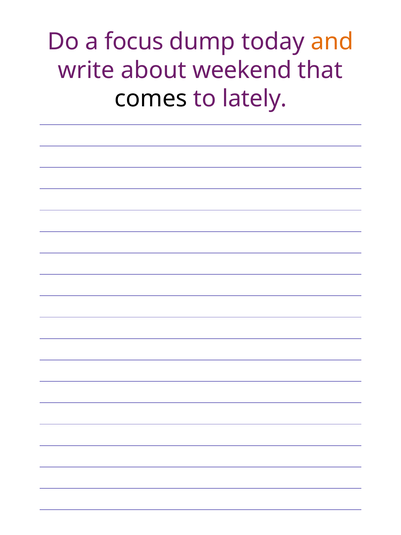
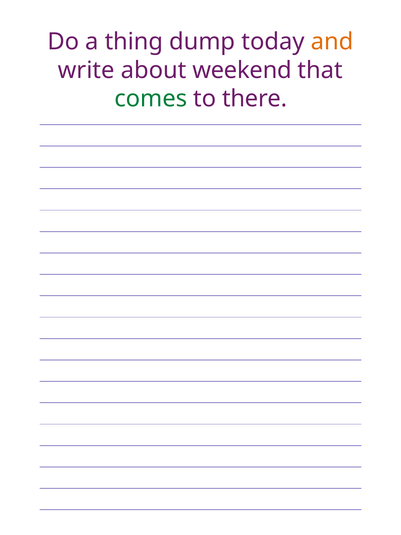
focus: focus -> thing (134, 42)
comes colour: black -> green (151, 99)
lately: lately -> there (255, 99)
